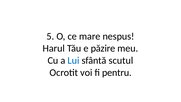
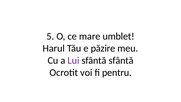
nespus: nespus -> umblet (119, 36)
Lui colour: blue -> purple (73, 60)
sfântă scutul: scutul -> sfântă (121, 60)
